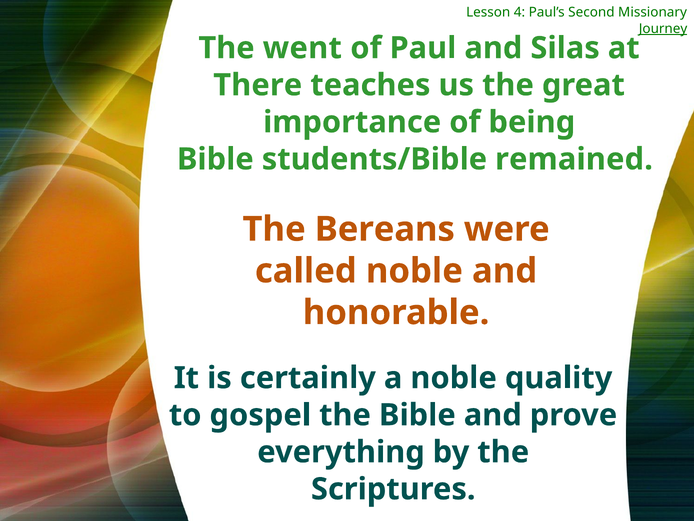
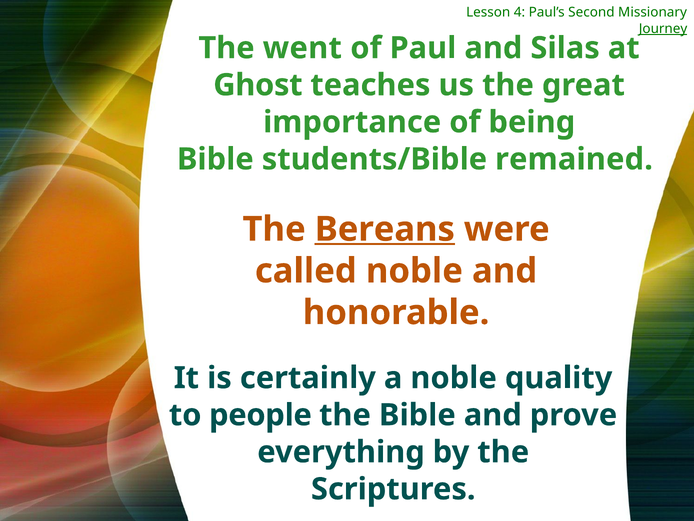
There: There -> Ghost (258, 85)
Bereans underline: none -> present (385, 229)
gospel: gospel -> people (260, 415)
